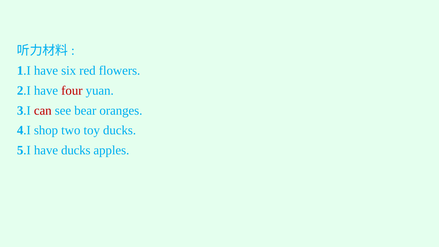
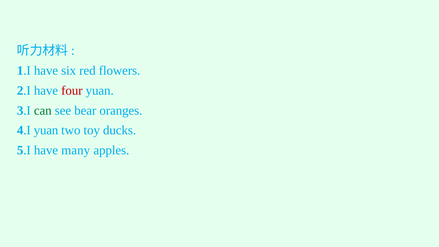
can colour: red -> green (43, 110)
4.I shop: shop -> yuan (46, 130)
have ducks: ducks -> many (76, 150)
